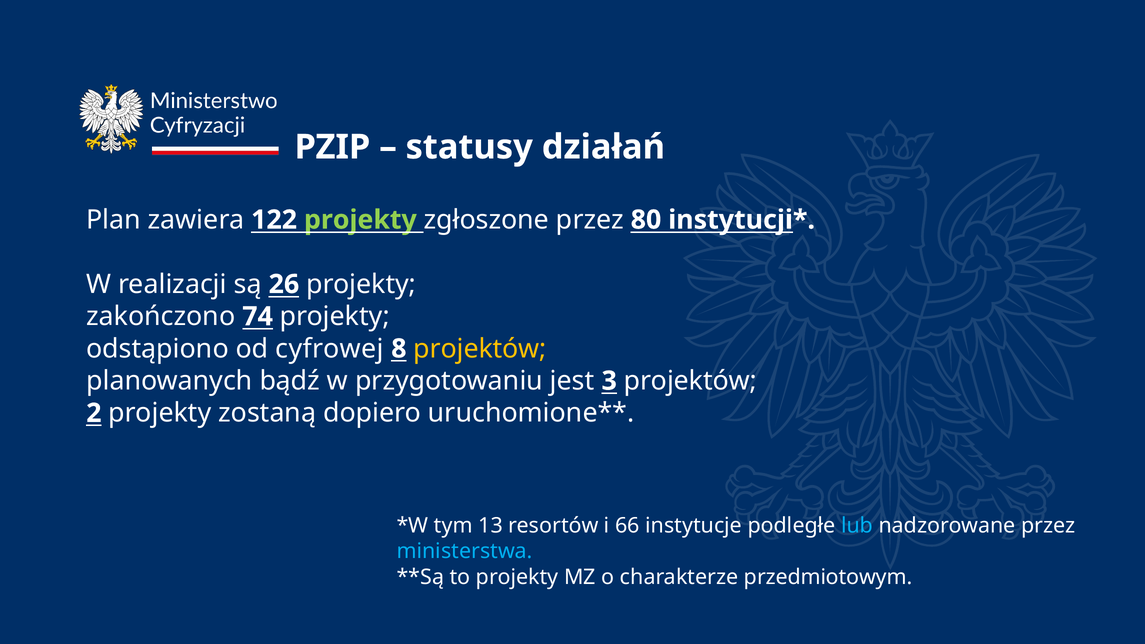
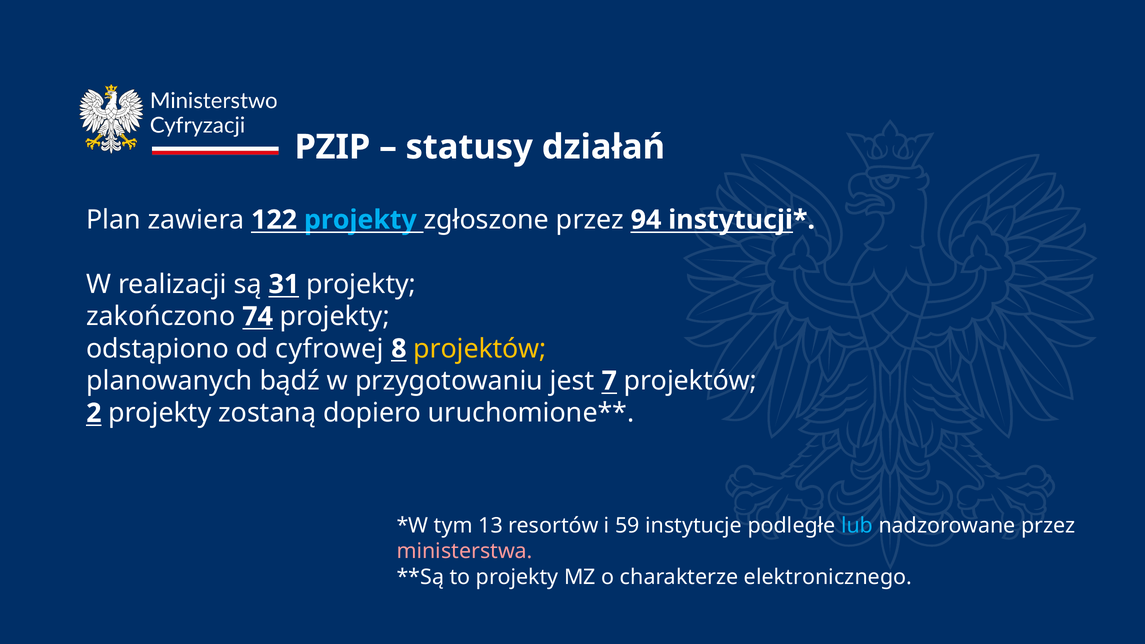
projekty colour: light green -> light blue (360, 220)
80: 80 -> 94 (646, 220)
26: 26 -> 31 (284, 284)
3: 3 -> 7 (609, 381)
66: 66 -> 59 (627, 526)
ministerstwa colour: light blue -> pink (465, 551)
przedmiotowym: przedmiotowym -> elektronicznego (828, 577)
